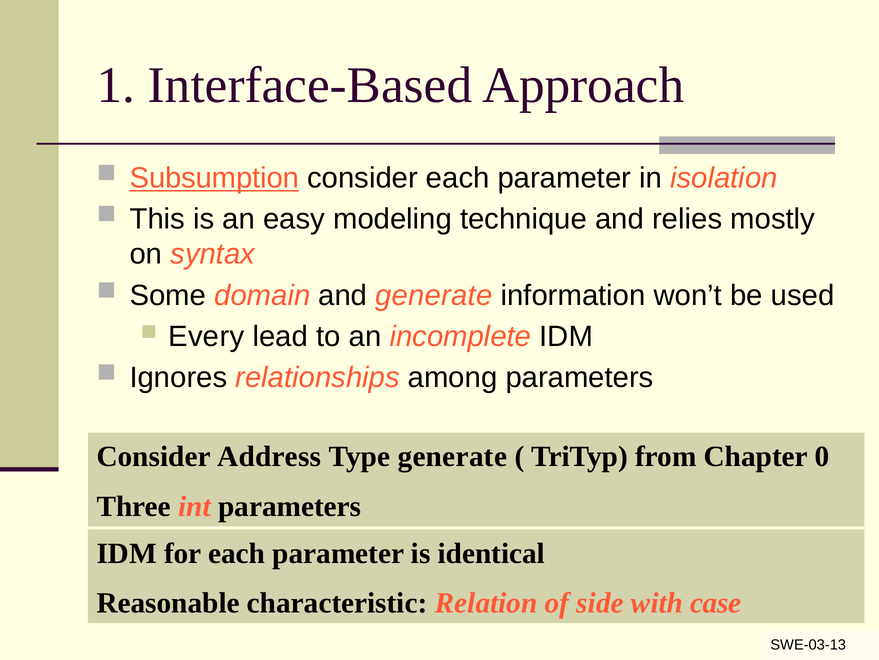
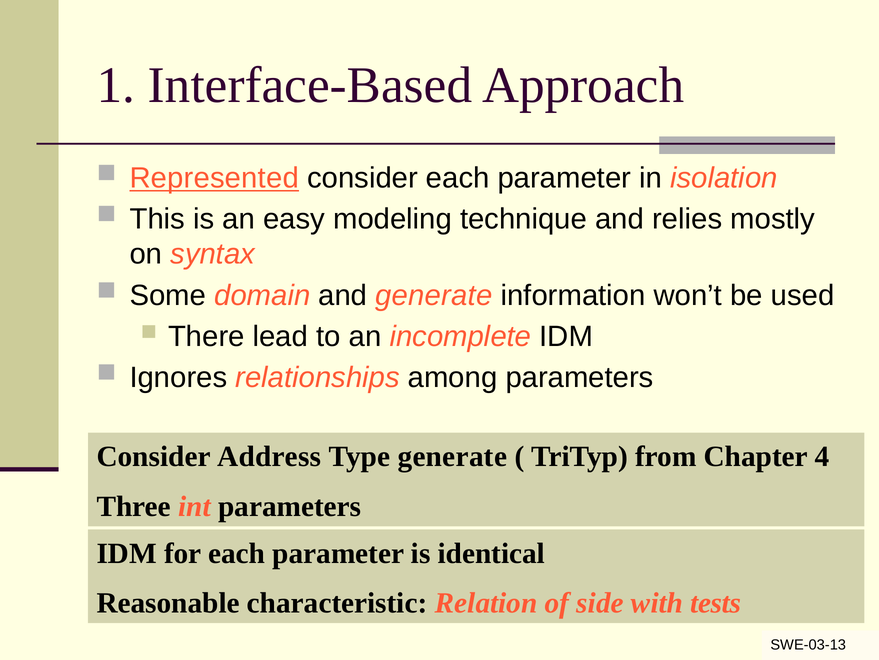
Subsumption: Subsumption -> Represented (214, 178)
Every: Every -> There (206, 336)
0: 0 -> 4 (822, 456)
case: case -> tests (716, 603)
